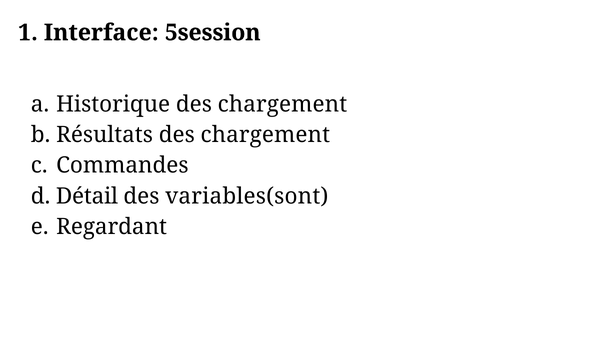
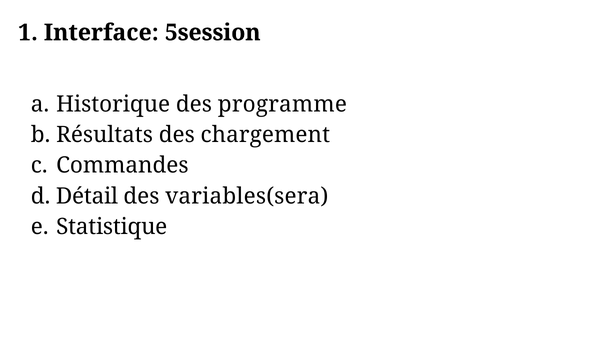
Historique des chargement: chargement -> programme (282, 104)
variables(sont: variables(sont -> variables(sera (247, 196)
Regardant: Regardant -> Statistique (112, 226)
